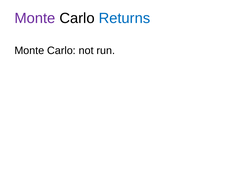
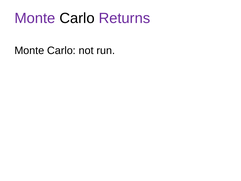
Returns colour: blue -> purple (124, 18)
